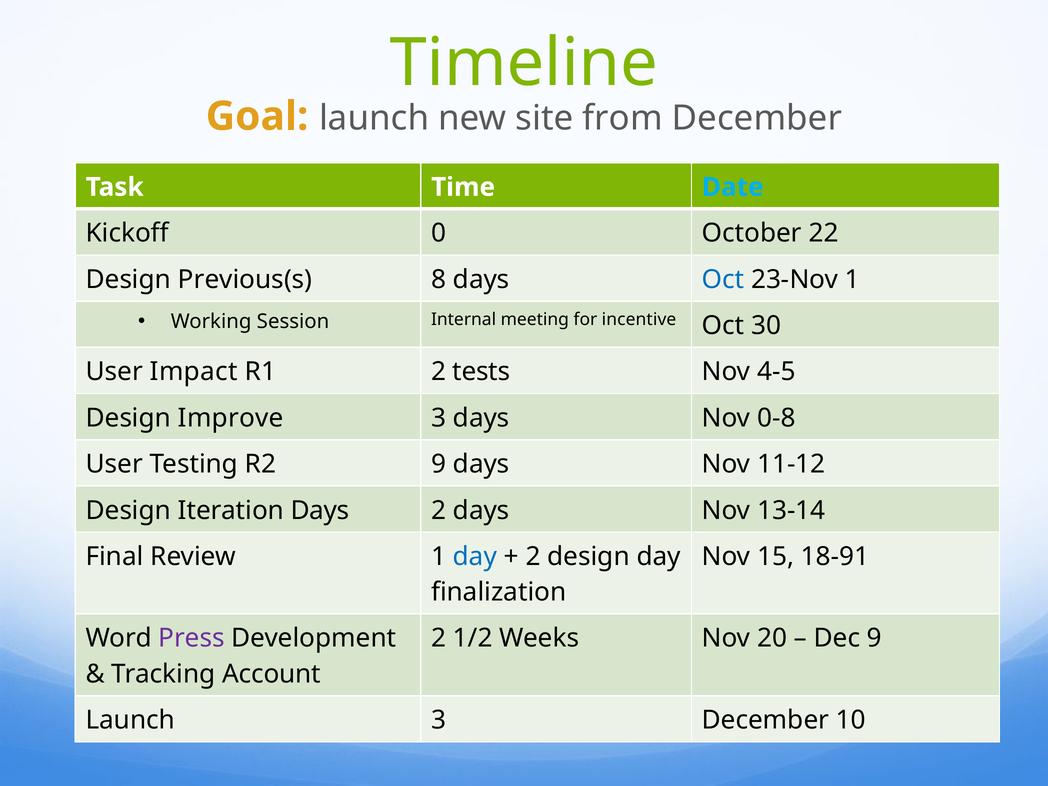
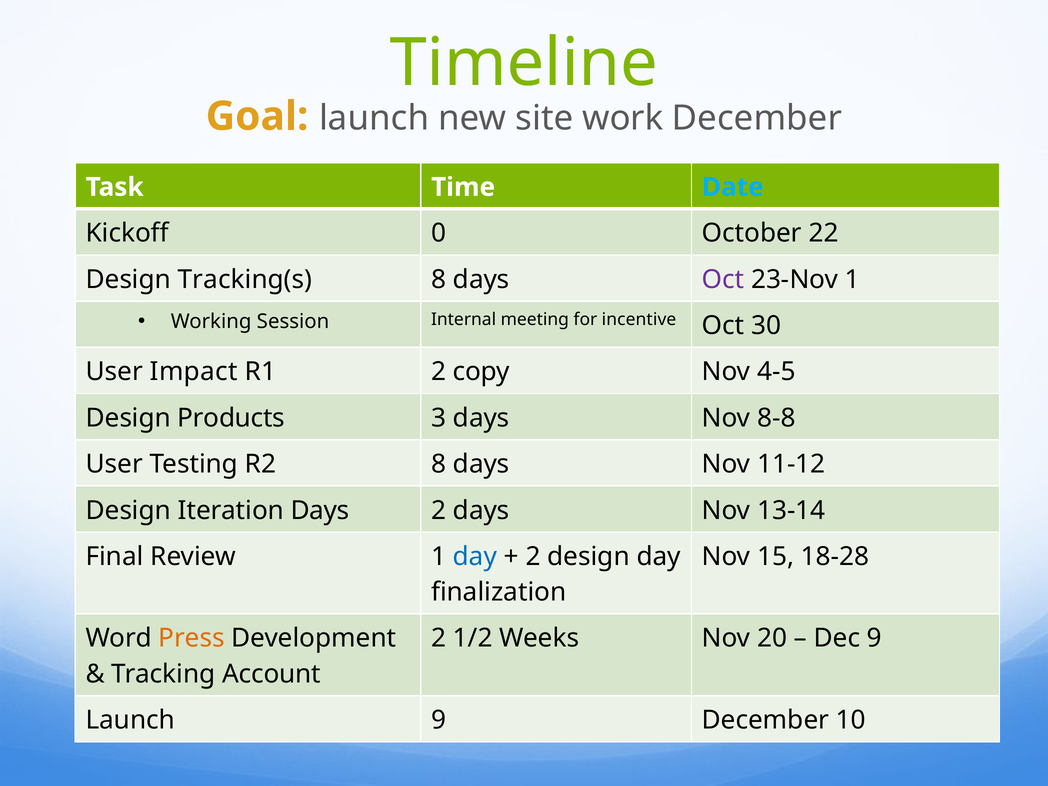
from: from -> work (623, 118)
Previous(s: Previous(s -> Tracking(s (245, 280)
Oct colour: blue -> purple (723, 280)
tests: tests -> copy (481, 372)
Improve: Improve -> Products (231, 418)
0-8: 0-8 -> 8-8 (776, 418)
R2 9: 9 -> 8 (439, 464)
18-91: 18-91 -> 18-28 (835, 557)
Press colour: purple -> orange (192, 638)
Launch 3: 3 -> 9 (439, 720)
